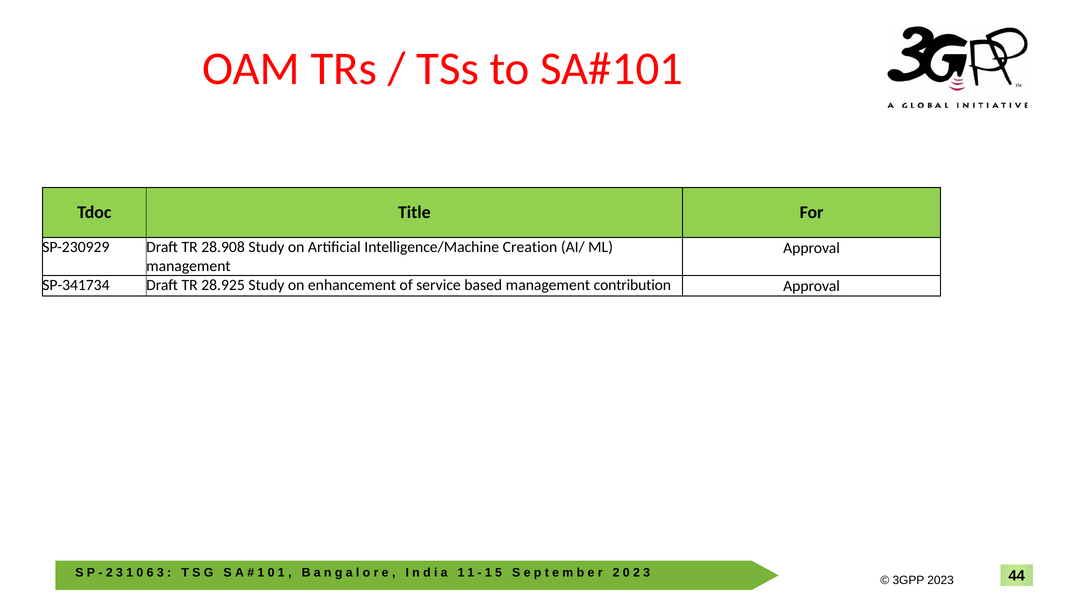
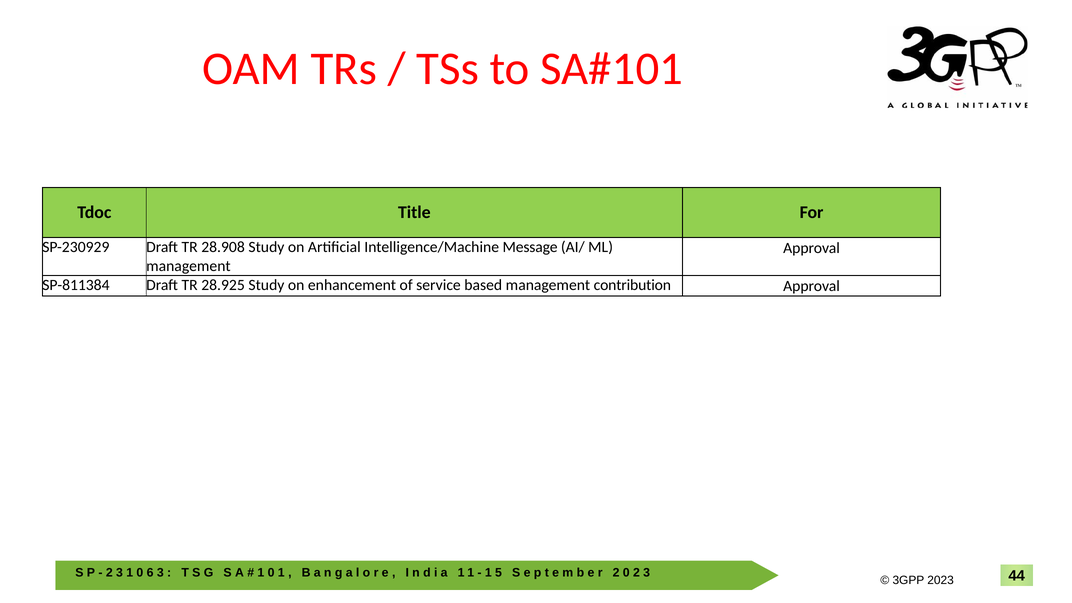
Creation: Creation -> Message (530, 247)
SP-341734: SP-341734 -> SP-811384 (76, 285)
